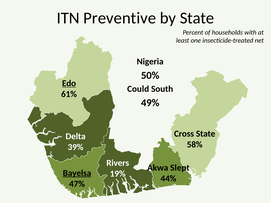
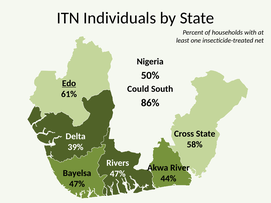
Preventive: Preventive -> Individuals (120, 18)
49%: 49% -> 86% (150, 103)
Slept: Slept -> River (180, 168)
Bayelsa underline: present -> none (77, 173)
19%: 19% -> 47% (118, 174)
